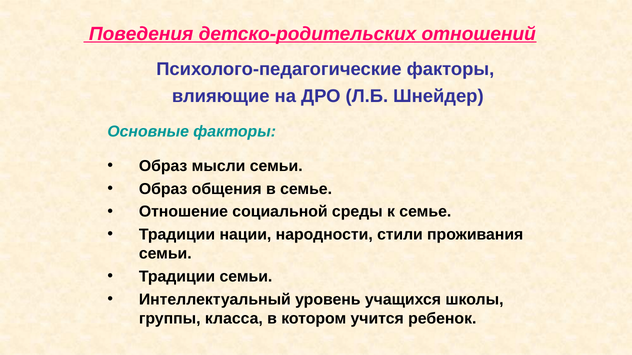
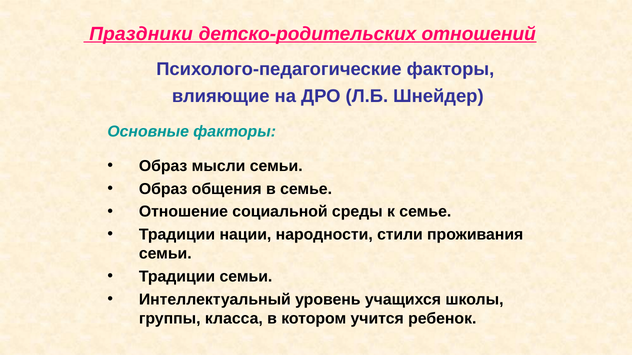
Поведения: Поведения -> Праздники (141, 34)
